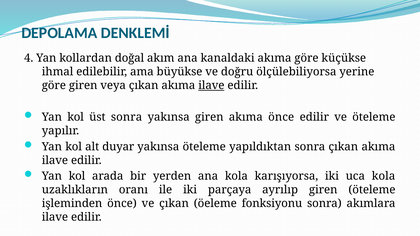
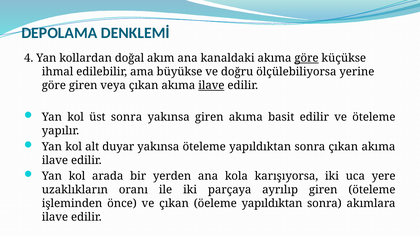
göre underline: none -> present (306, 58)
akıma önce: önce -> basit (281, 117)
uca kola: kola -> yere (384, 176)
öeleme fonksiyonu: fonksiyonu -> yapıldıktan (272, 204)
